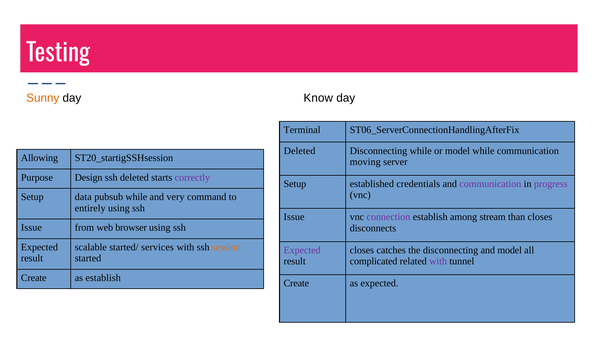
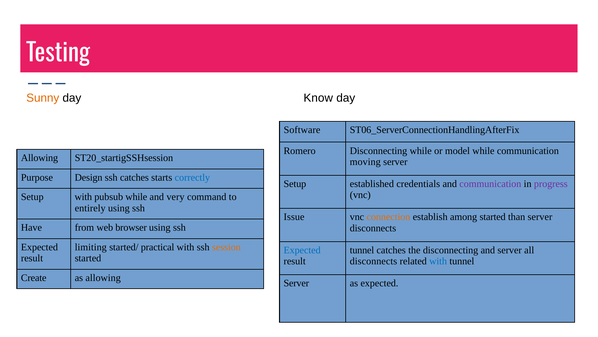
Terminal: Terminal -> Software (302, 130)
Deleted: Deleted -> Romero (300, 150)
ssh deleted: deleted -> catches (134, 177)
correctly colour: purple -> blue (192, 177)
Setup data: data -> with (83, 197)
connection colour: purple -> orange (388, 217)
among stream: stream -> started (493, 217)
than closes: closes -> server (540, 217)
Issue: Issue -> Have (31, 227)
scalable: scalable -> limiting (91, 247)
services: services -> practical (158, 247)
Expected colour: purple -> blue (302, 250)
closes: closes -> tunnel (362, 250)
and model: model -> server (510, 250)
complicated: complicated -> disconnects (373, 261)
with colour: purple -> blue (438, 261)
as establish: establish -> allowing (103, 277)
Create: Create -> Server (296, 283)
